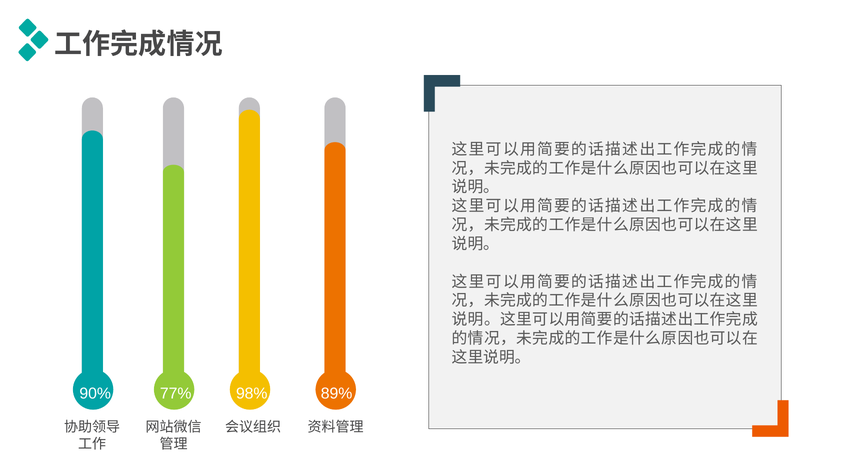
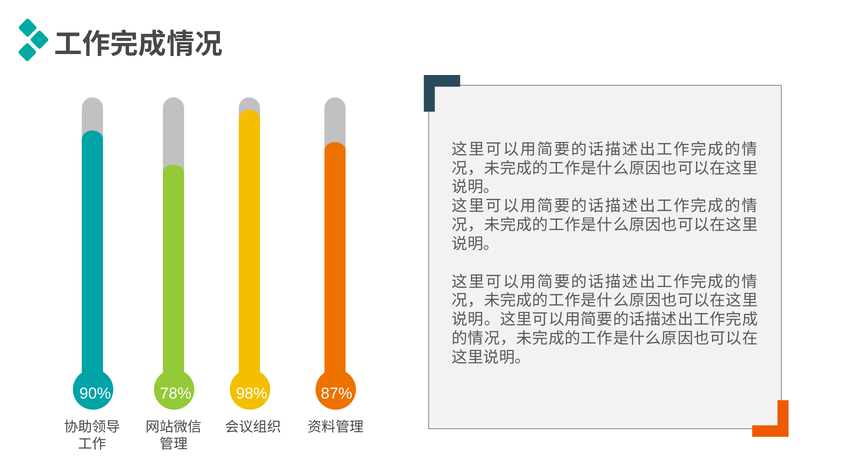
77%: 77% -> 78% (176, 393)
89%: 89% -> 87% (337, 393)
